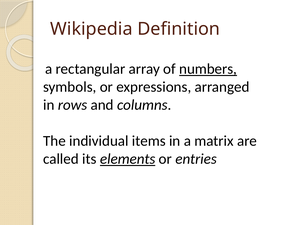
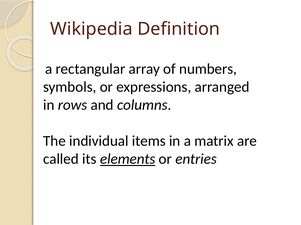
numbers underline: present -> none (208, 69)
